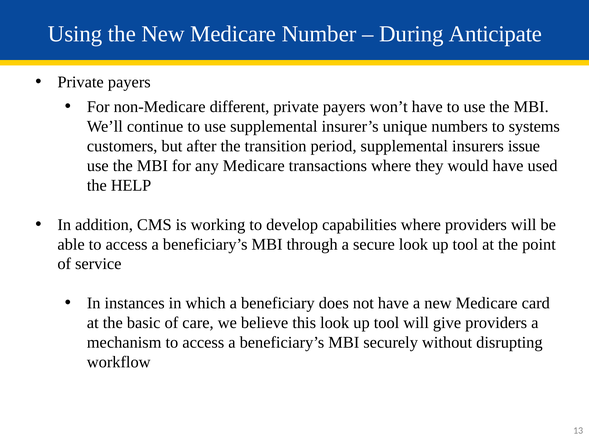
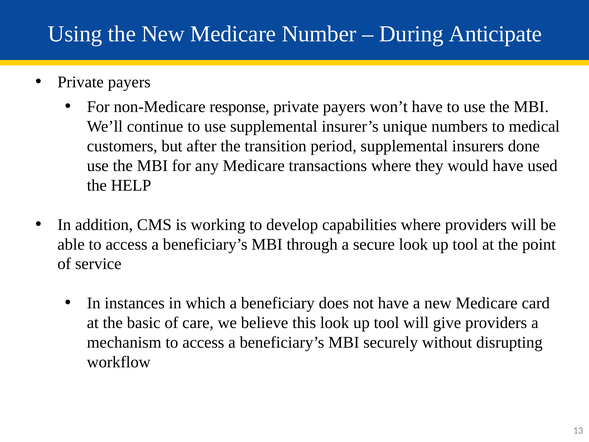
different: different -> response (240, 107)
systems: systems -> medical (534, 126)
issue: issue -> done (524, 146)
